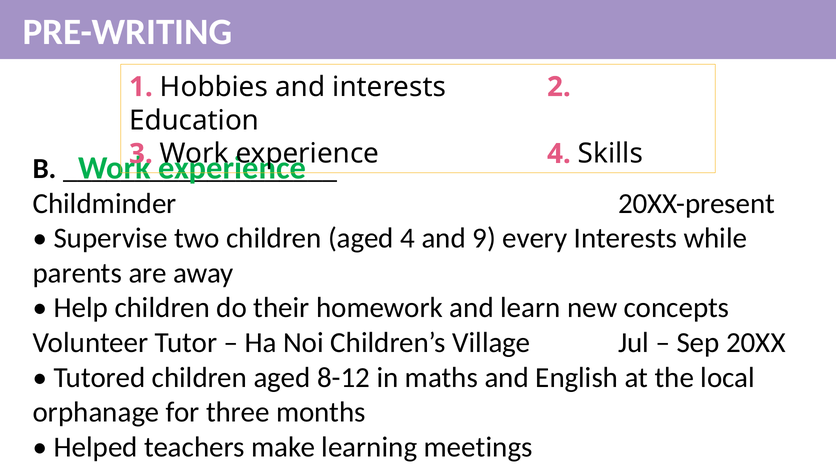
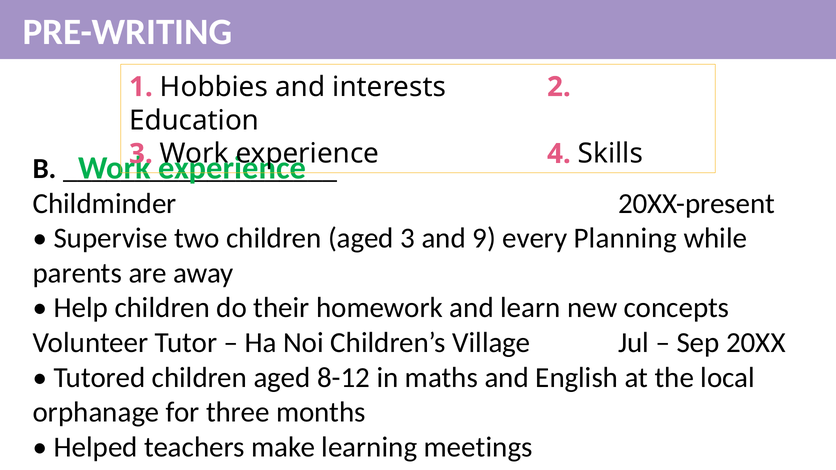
aged 4: 4 -> 3 (408, 238)
every Interests: Interests -> Planning (625, 238)
